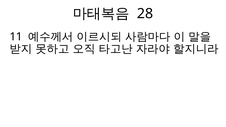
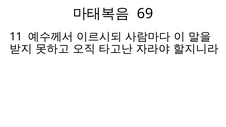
28: 28 -> 69 (145, 14)
